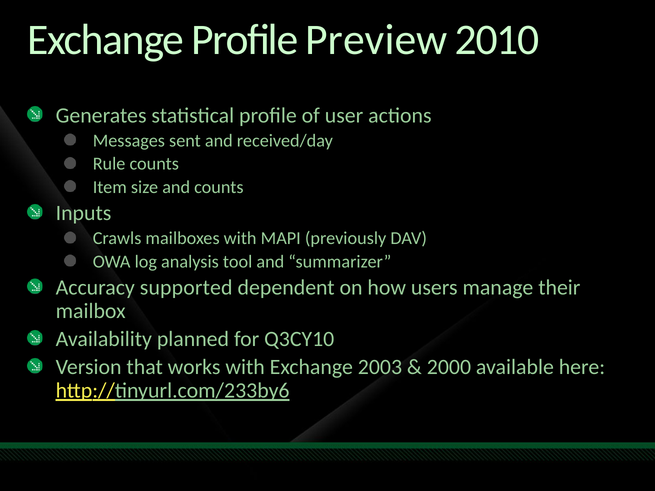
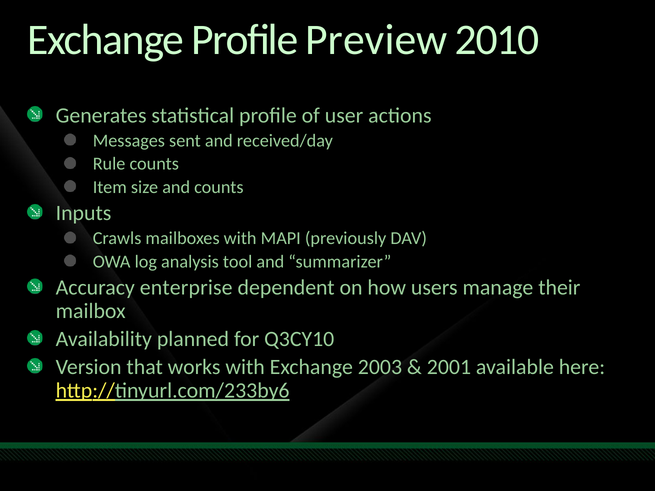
supported: supported -> enterprise (186, 288)
2000: 2000 -> 2001 (449, 367)
